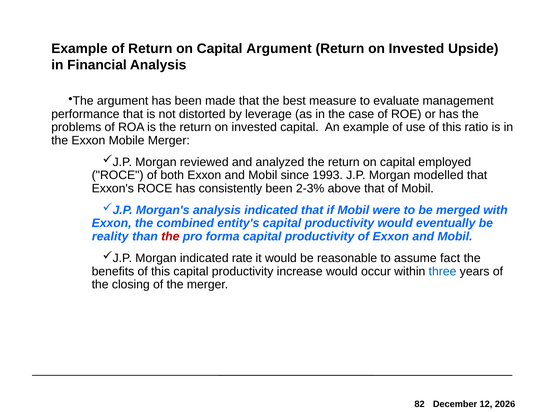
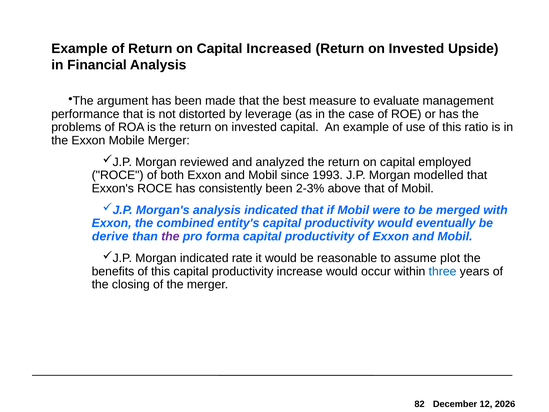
Capital Argument: Argument -> Increased (279, 49)
reality: reality -> derive (110, 236)
the colour: red -> purple (170, 236)
fact: fact -> plot (450, 258)
